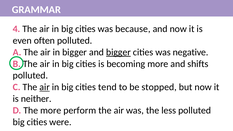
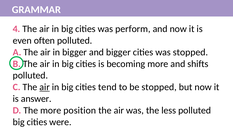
because: because -> perform (133, 29)
bigger underline: present -> none (118, 52)
was negative: negative -> stopped (190, 52)
neither: neither -> answer (36, 99)
perform: perform -> position (80, 110)
